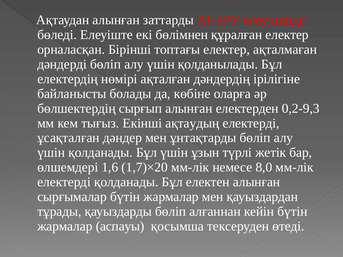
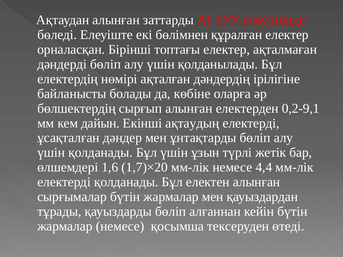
0,2-9,3: 0,2-9,3 -> 0,2-9,1 (301, 108)
тығыз: тығыз -> дайын (100, 123)
8,0: 8,0 -> 4,4 (264, 168)
жармалар аспауы: аспауы -> немесе (120, 227)
